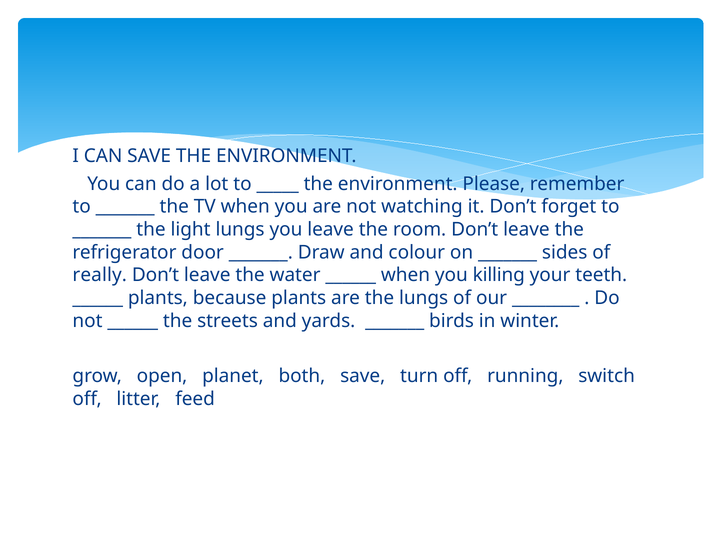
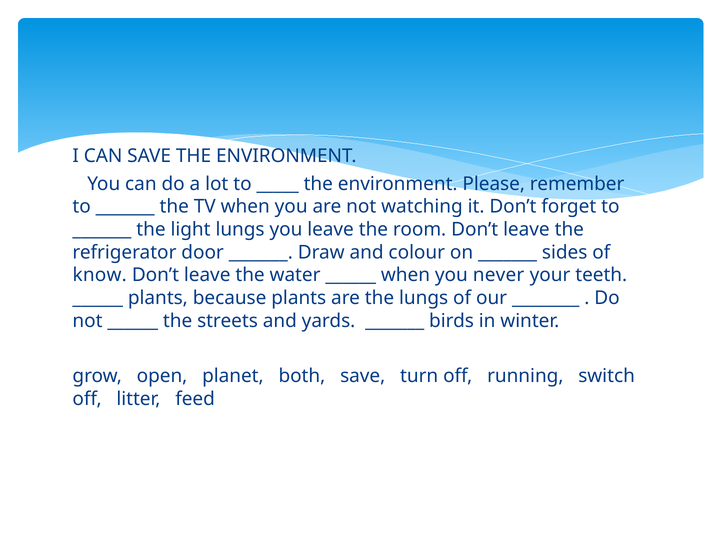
really: really -> know (100, 275)
killing: killing -> never (499, 275)
